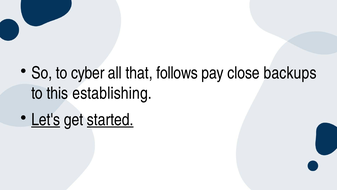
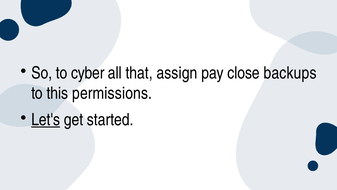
follows: follows -> assign (177, 73)
establishing: establishing -> permissions (112, 93)
started underline: present -> none (110, 119)
